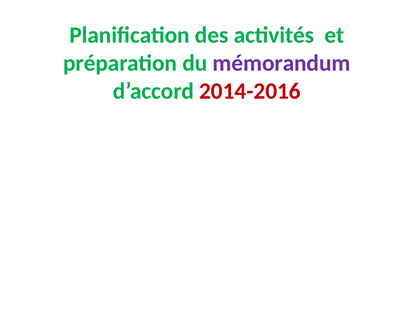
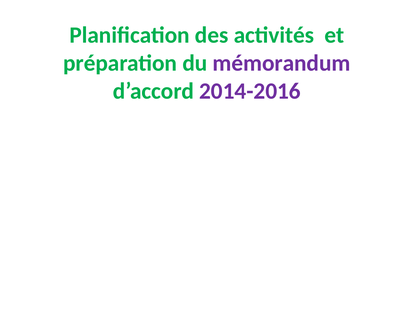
2014-2016 colour: red -> purple (250, 91)
